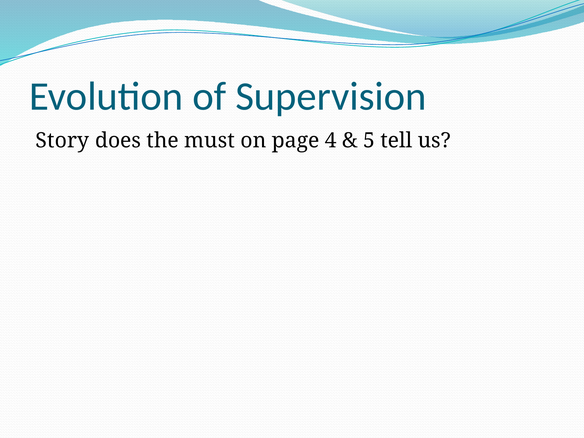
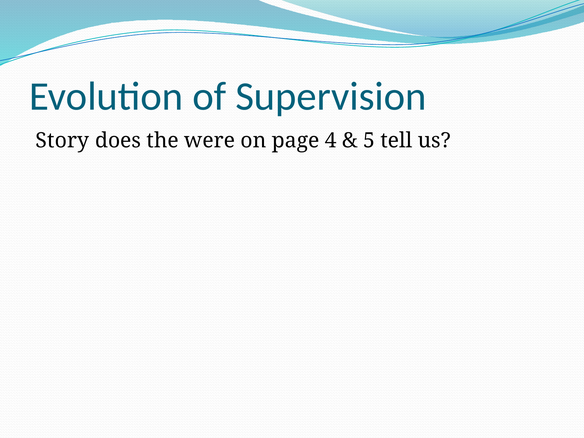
must: must -> were (210, 141)
